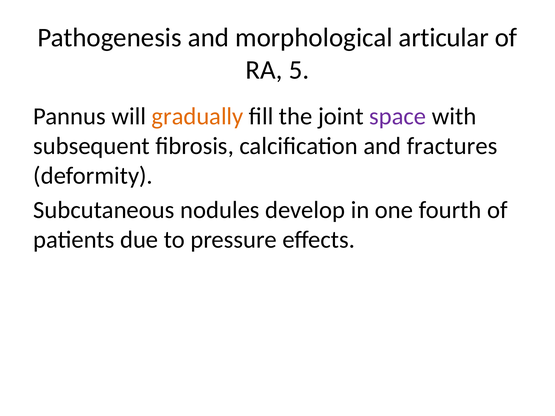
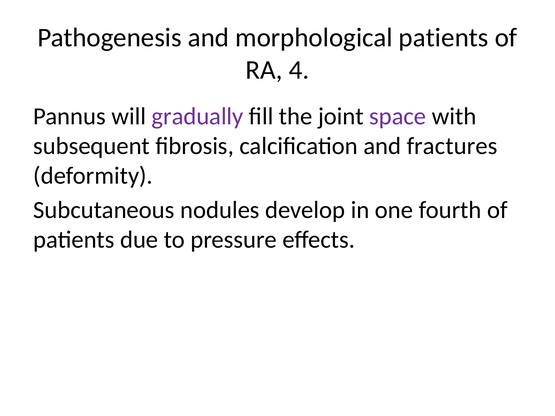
morphological articular: articular -> patients (444, 38)
5: 5 -> 4 (299, 70)
gradually colour: orange -> purple (197, 116)
